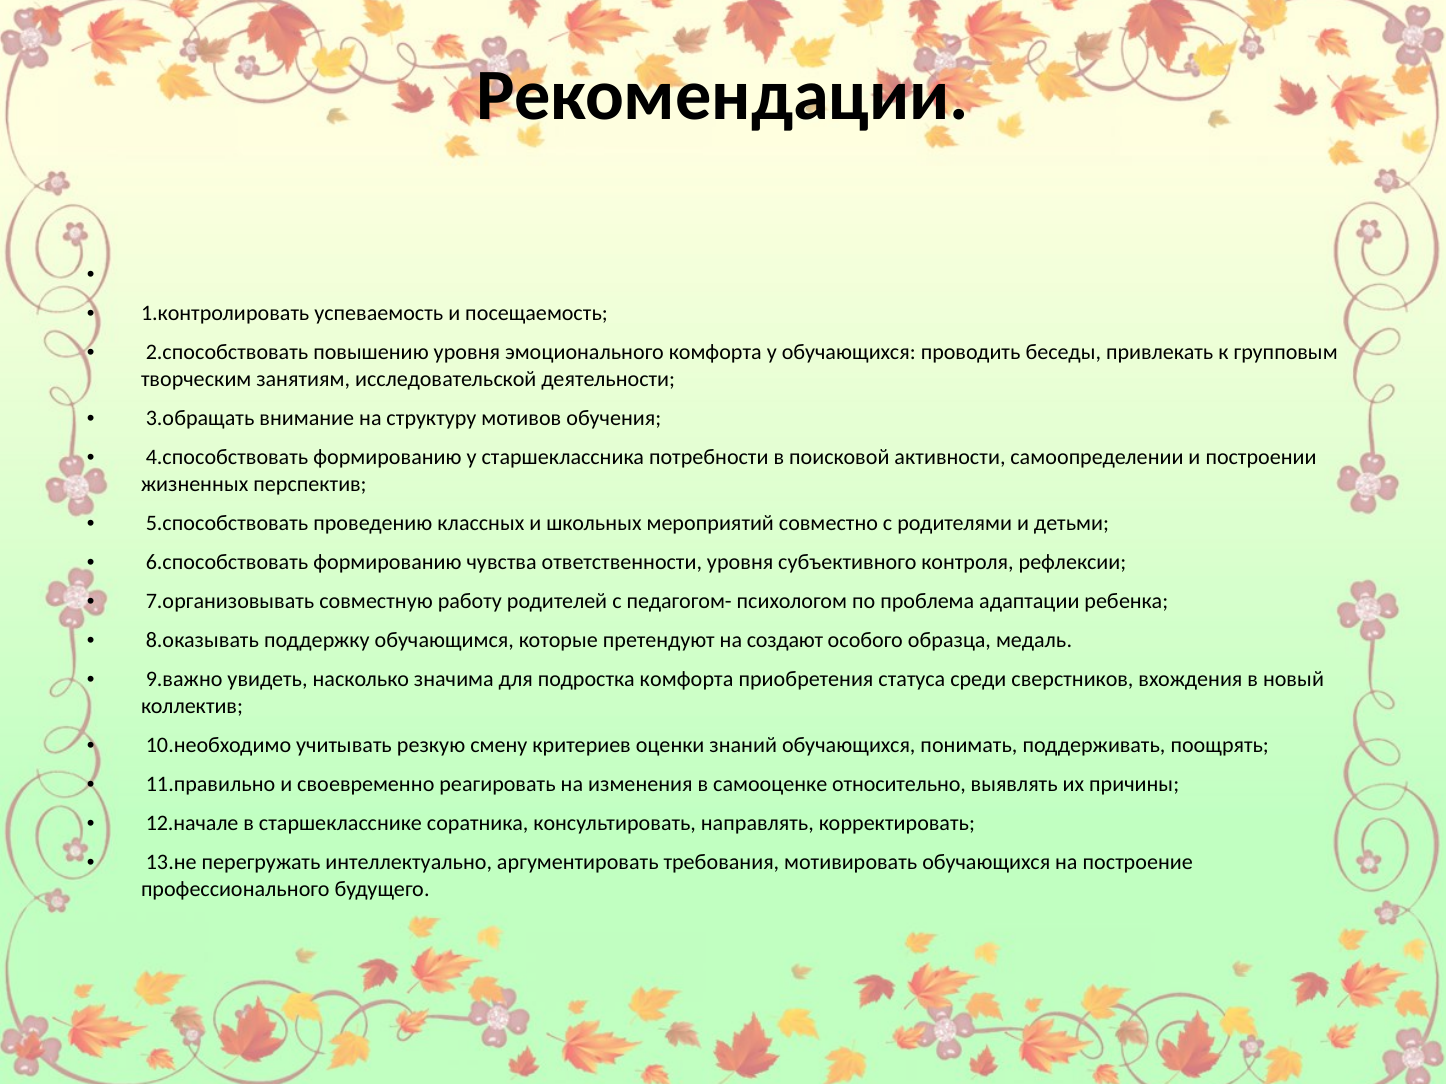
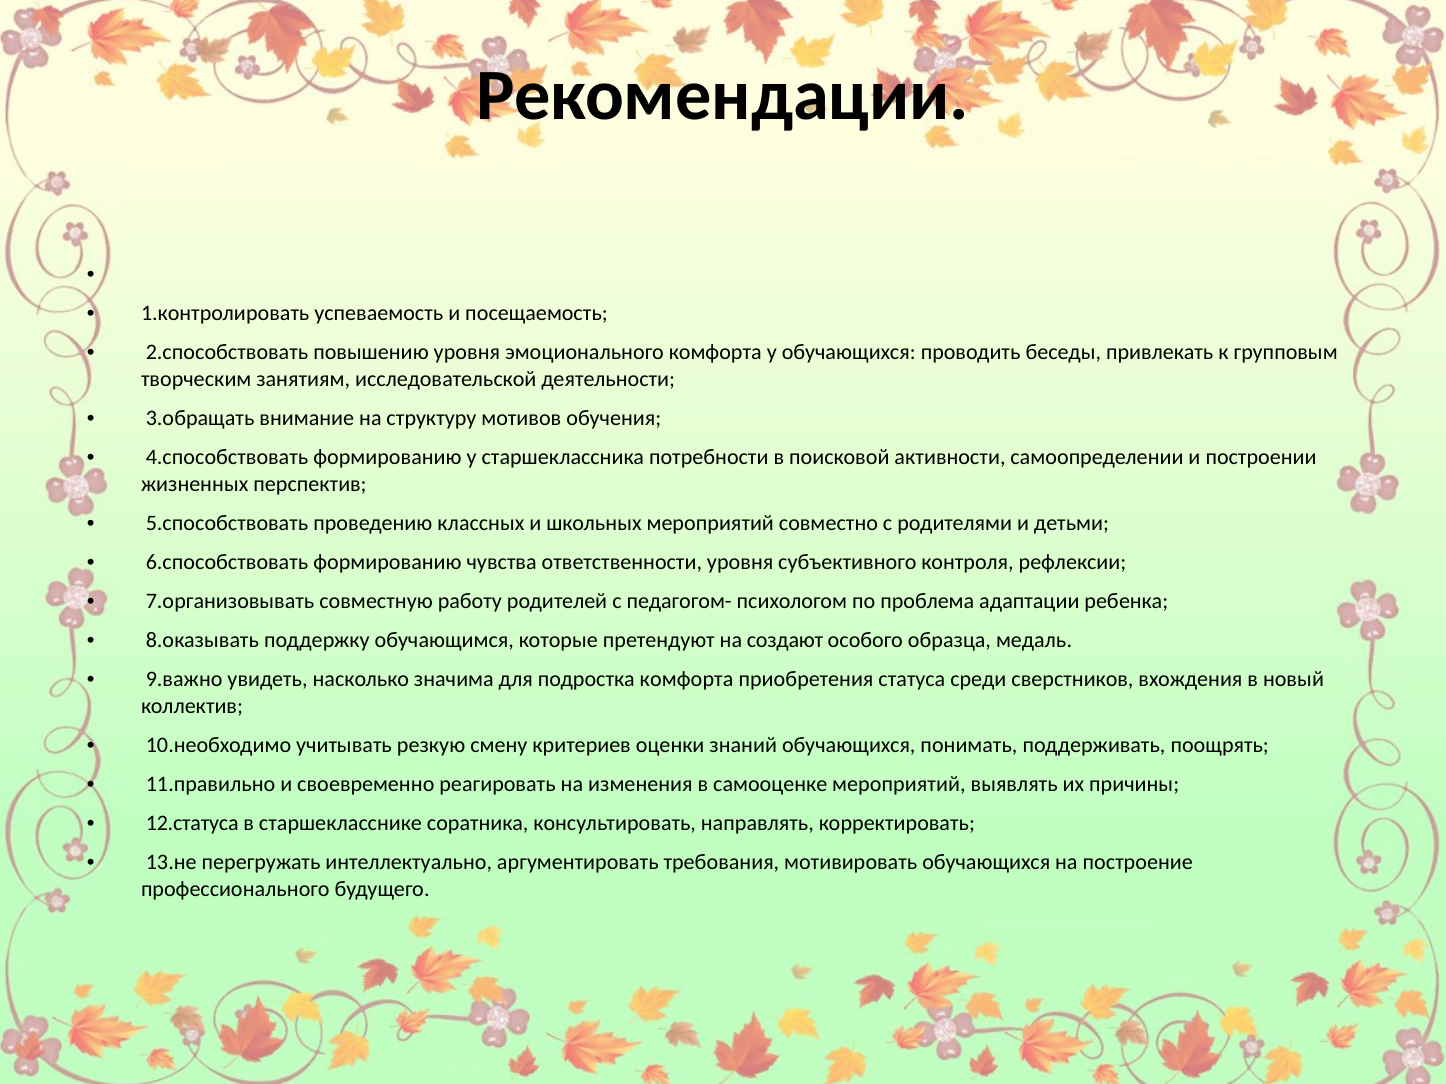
самооценке относительно: относительно -> мероприятий (899, 784)
12.начале: 12.начале -> 12.статуса (192, 823)
